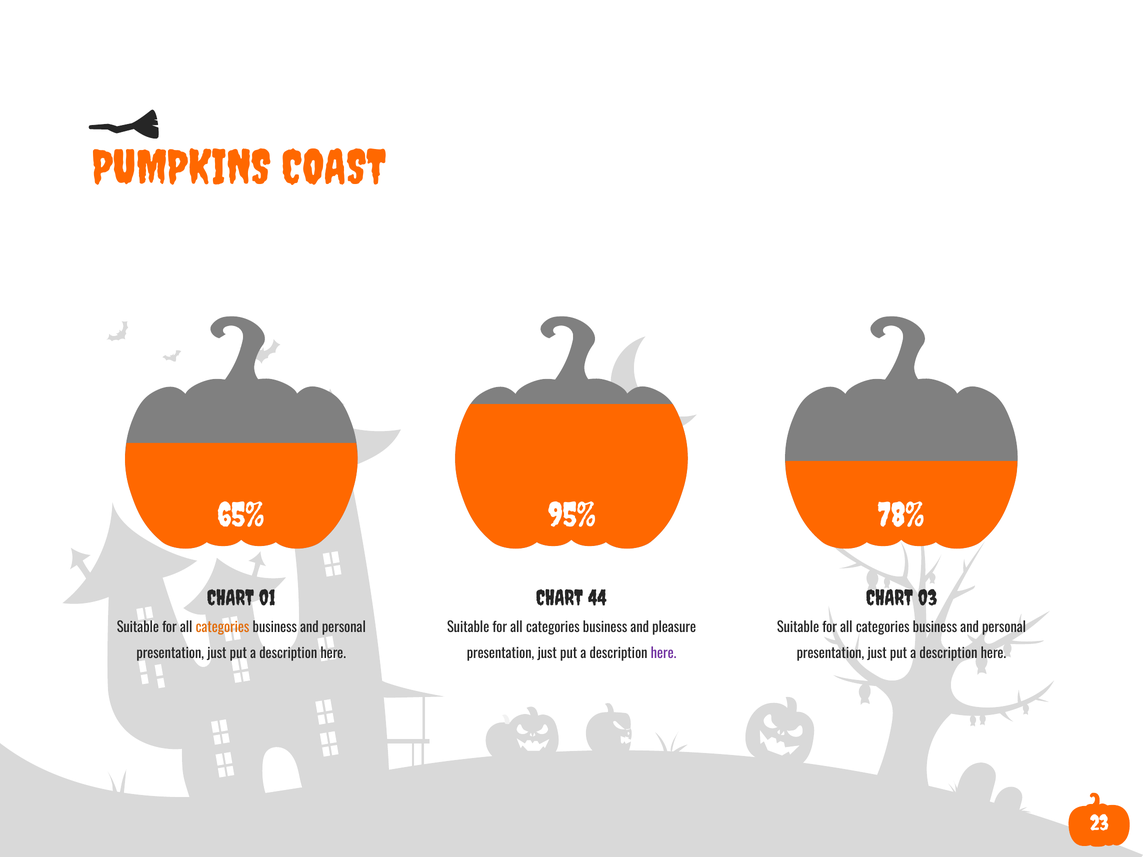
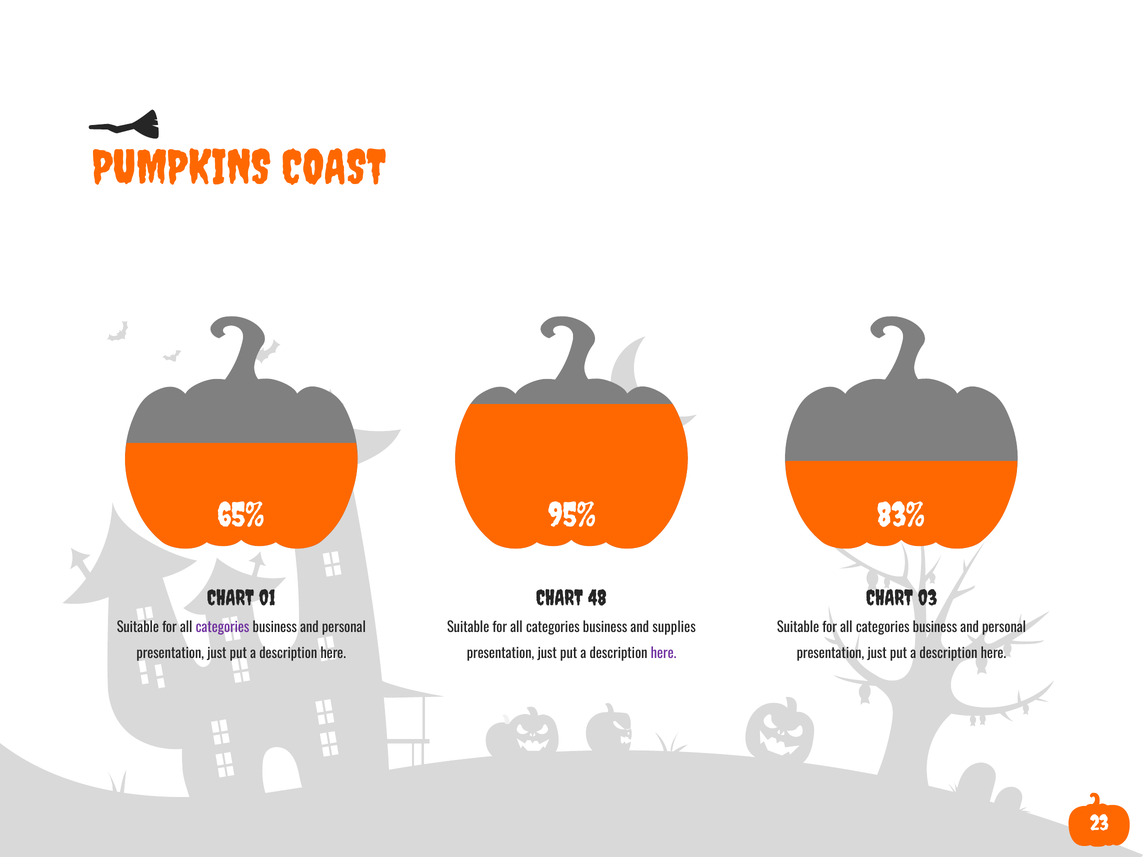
78%: 78% -> 83% (901, 515)
44: 44 -> 48 (597, 598)
categories colour: orange -> purple (223, 628)
pleasure: pleasure -> supplies (674, 628)
